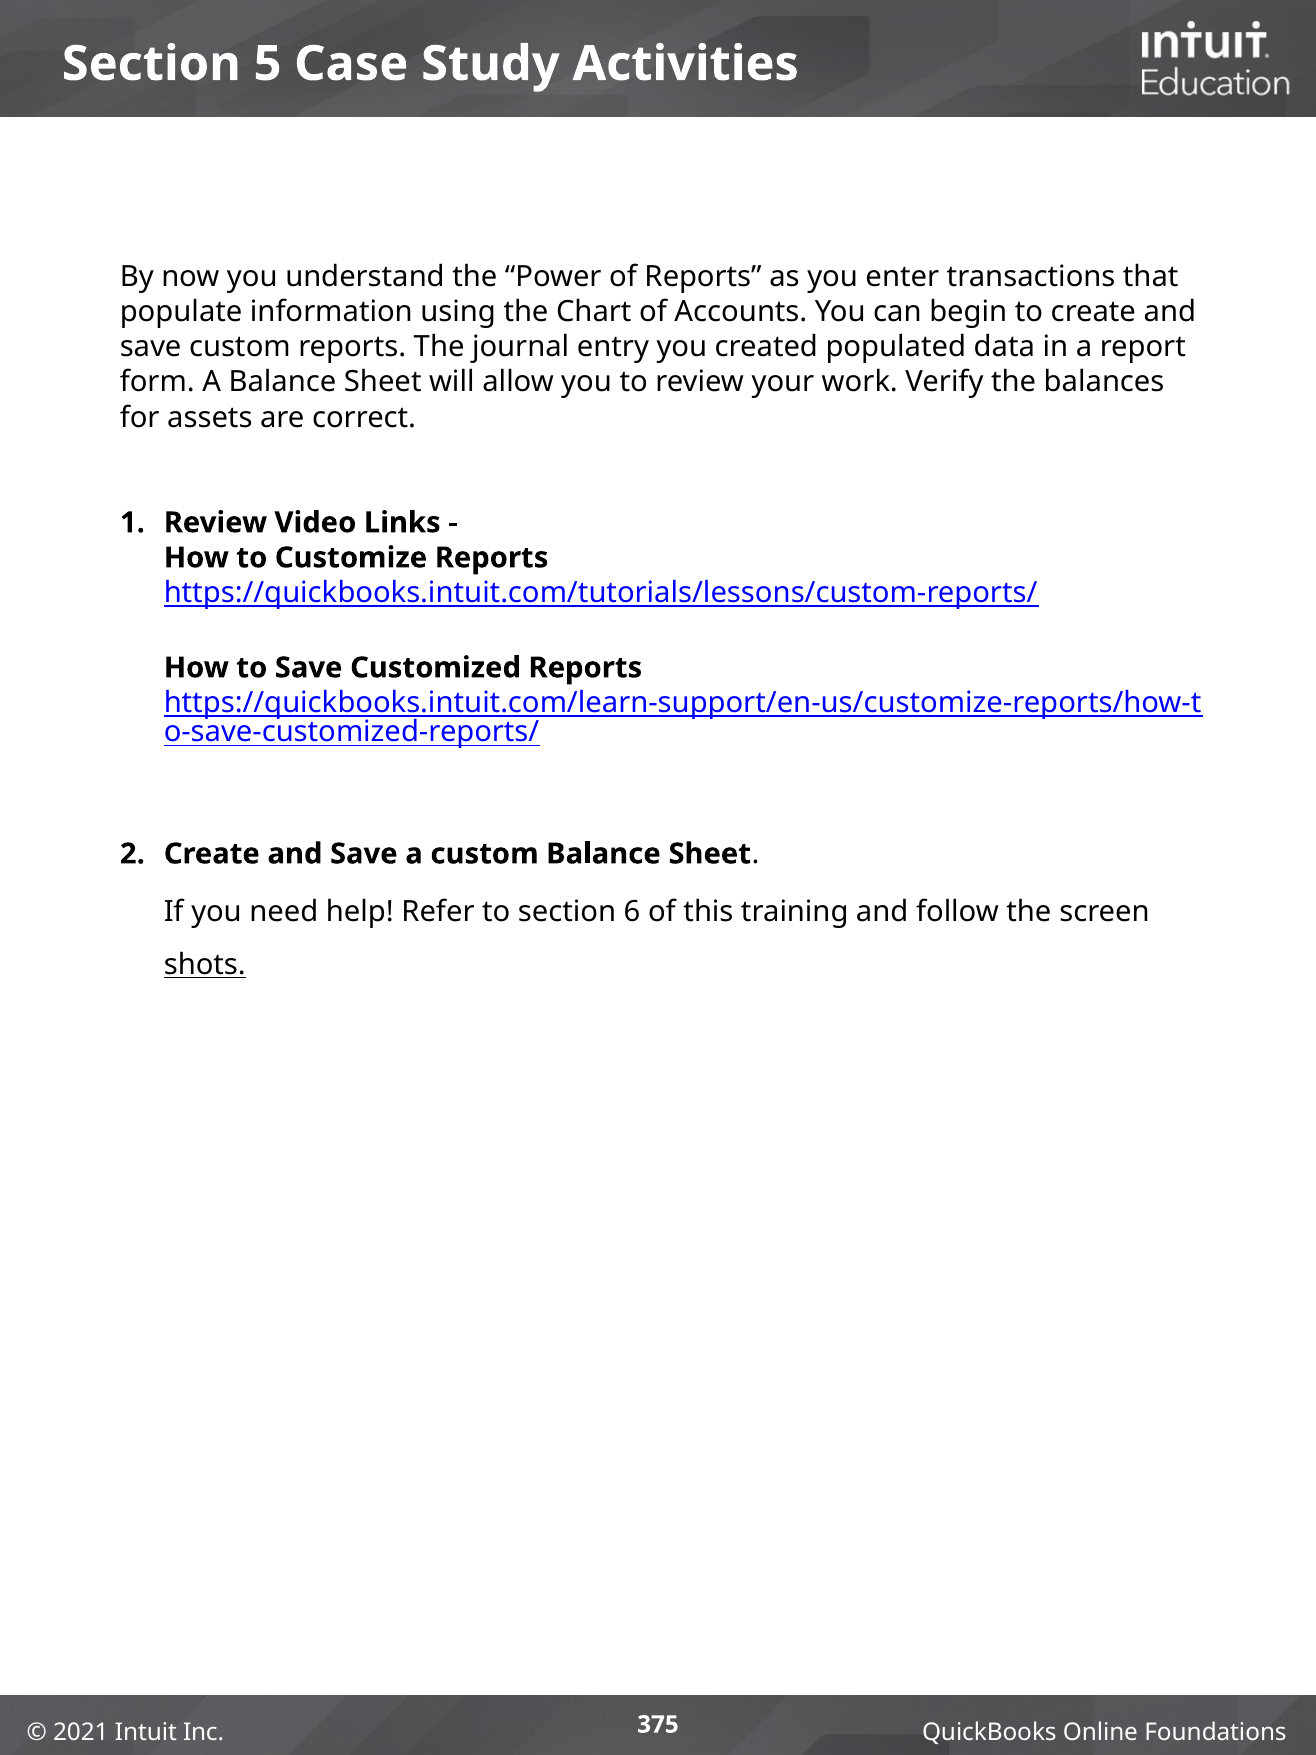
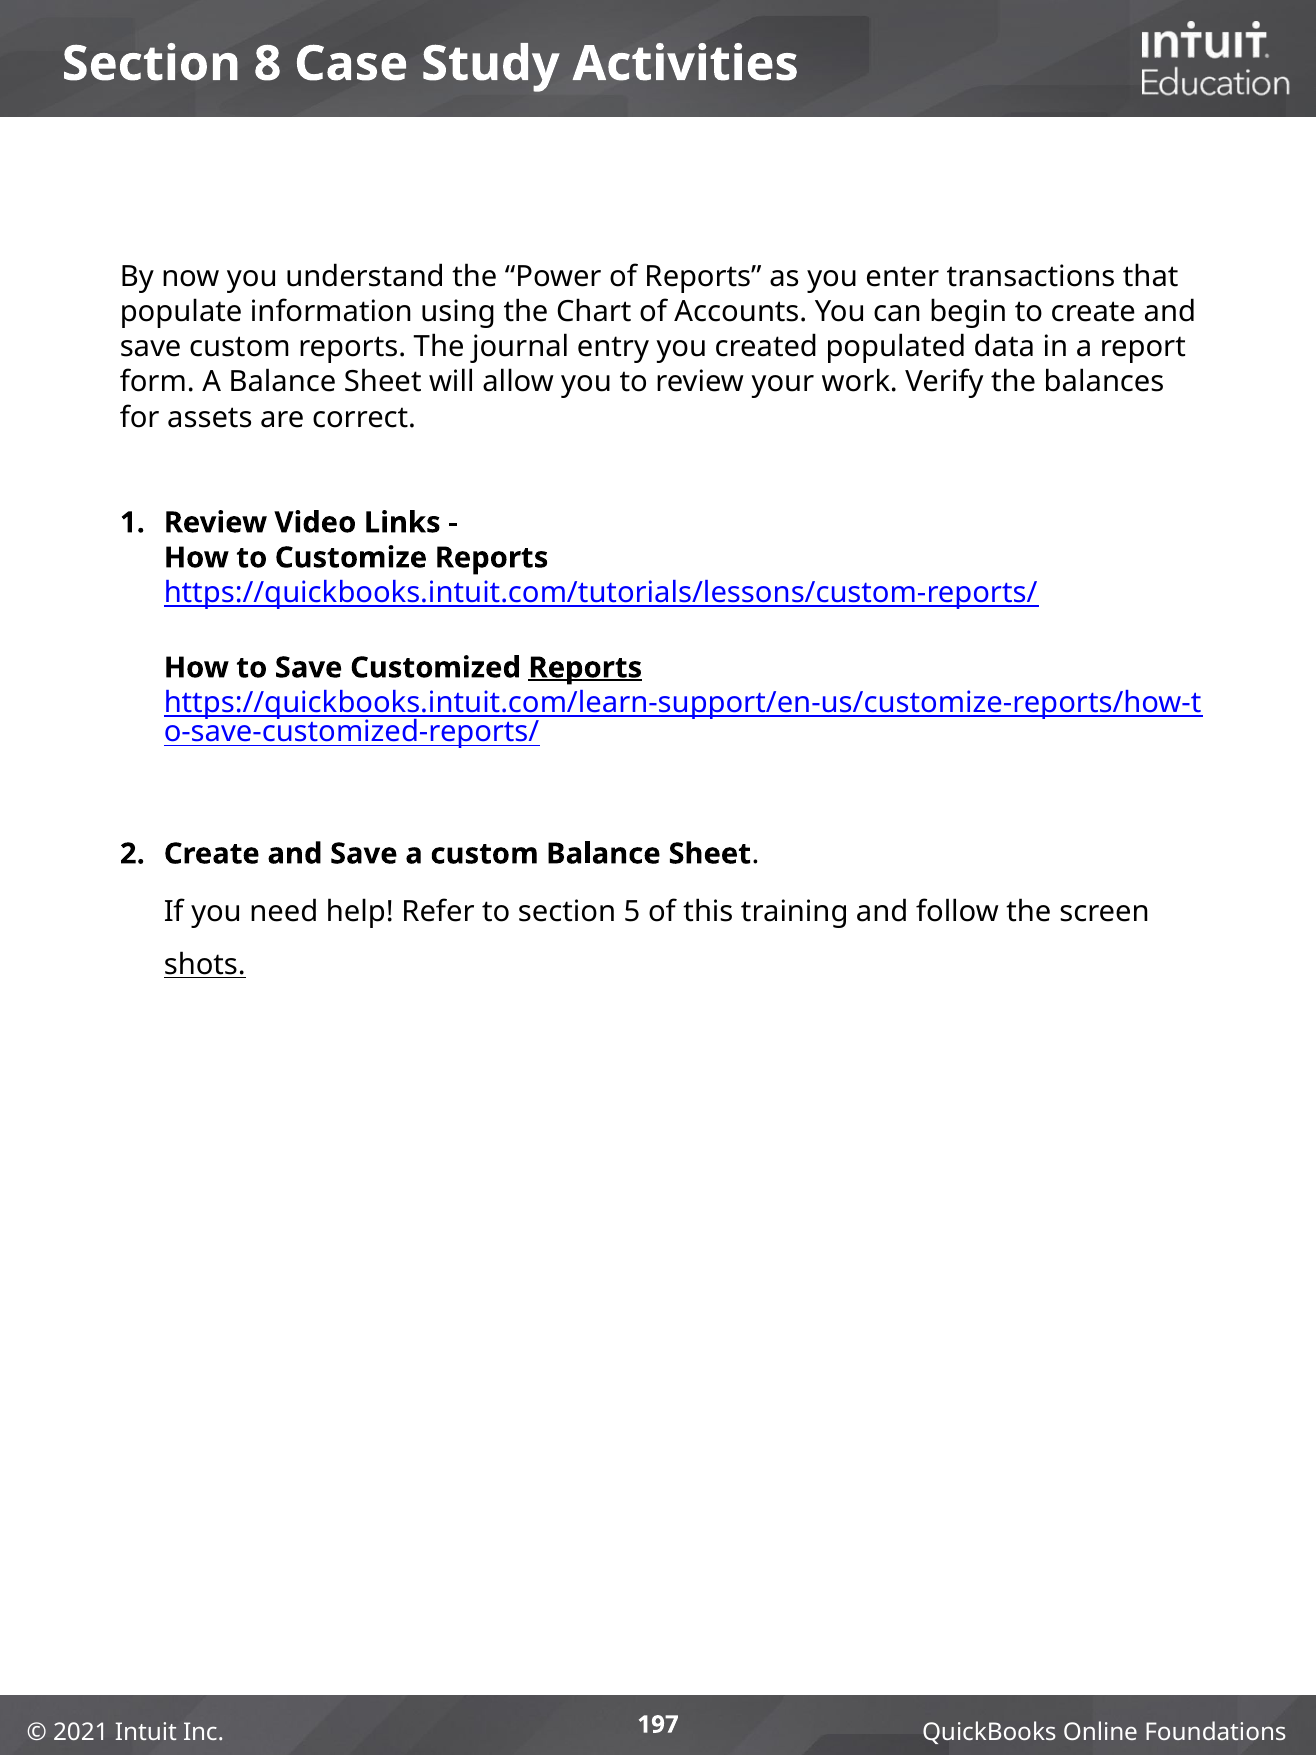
5: 5 -> 8 (268, 64)
Reports underline: none -> present (585, 668)
6: 6 -> 5 (632, 912)
375: 375 -> 197 (658, 1724)
